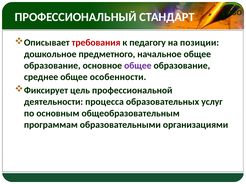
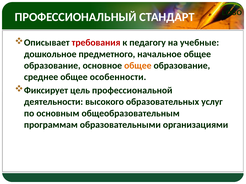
позиции: позиции -> учебные (200, 43)
общее colour: purple -> orange (138, 66)
процесса: процесса -> высокого (105, 102)
